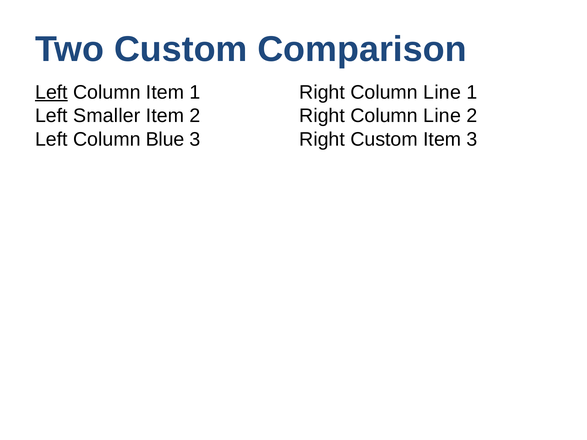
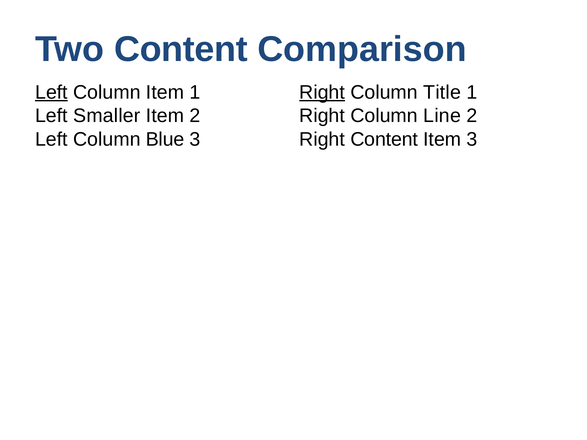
Two Custom: Custom -> Content (181, 49)
Right underline: none -> present (322, 92)
Line: Line -> Title (442, 92)
Right Custom: Custom -> Content (384, 139)
